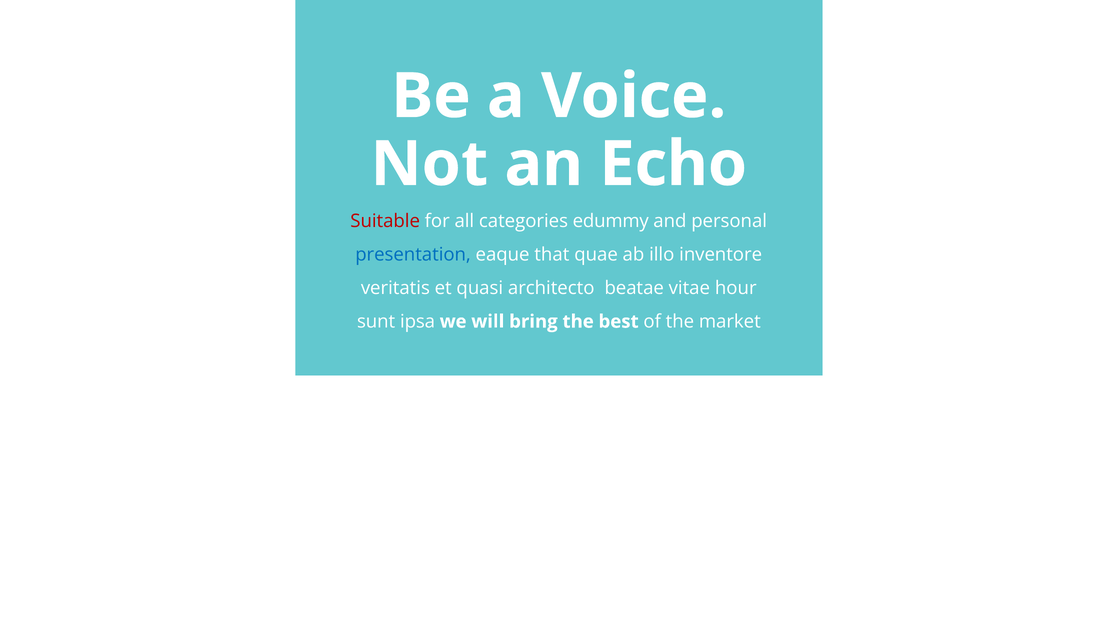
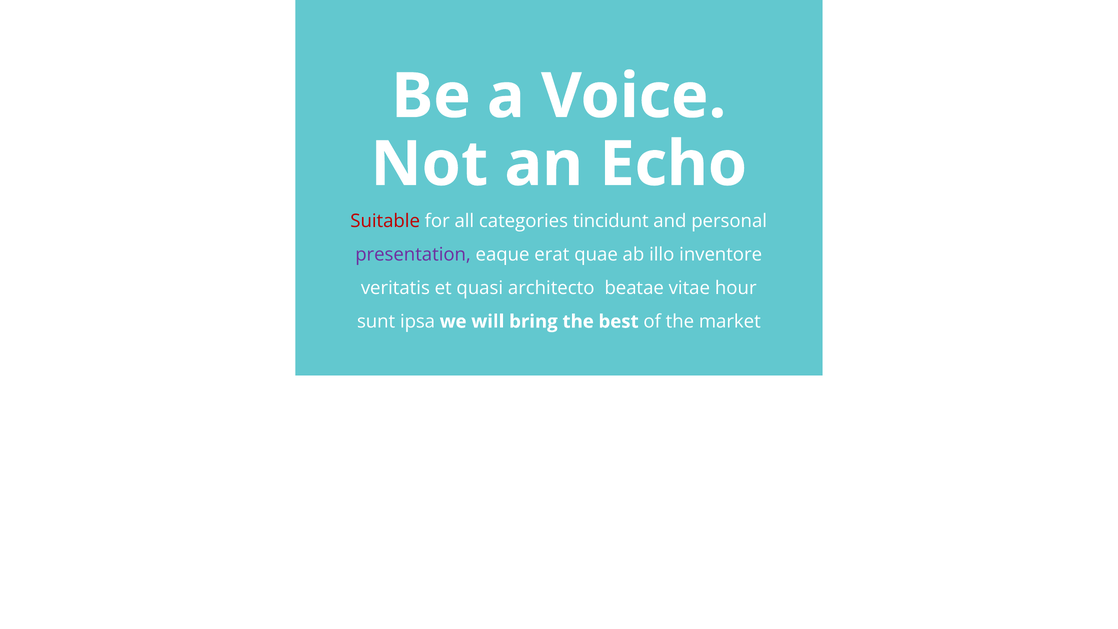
edummy: edummy -> tincidunt (611, 221)
presentation colour: blue -> purple (413, 255)
that: that -> erat (552, 255)
